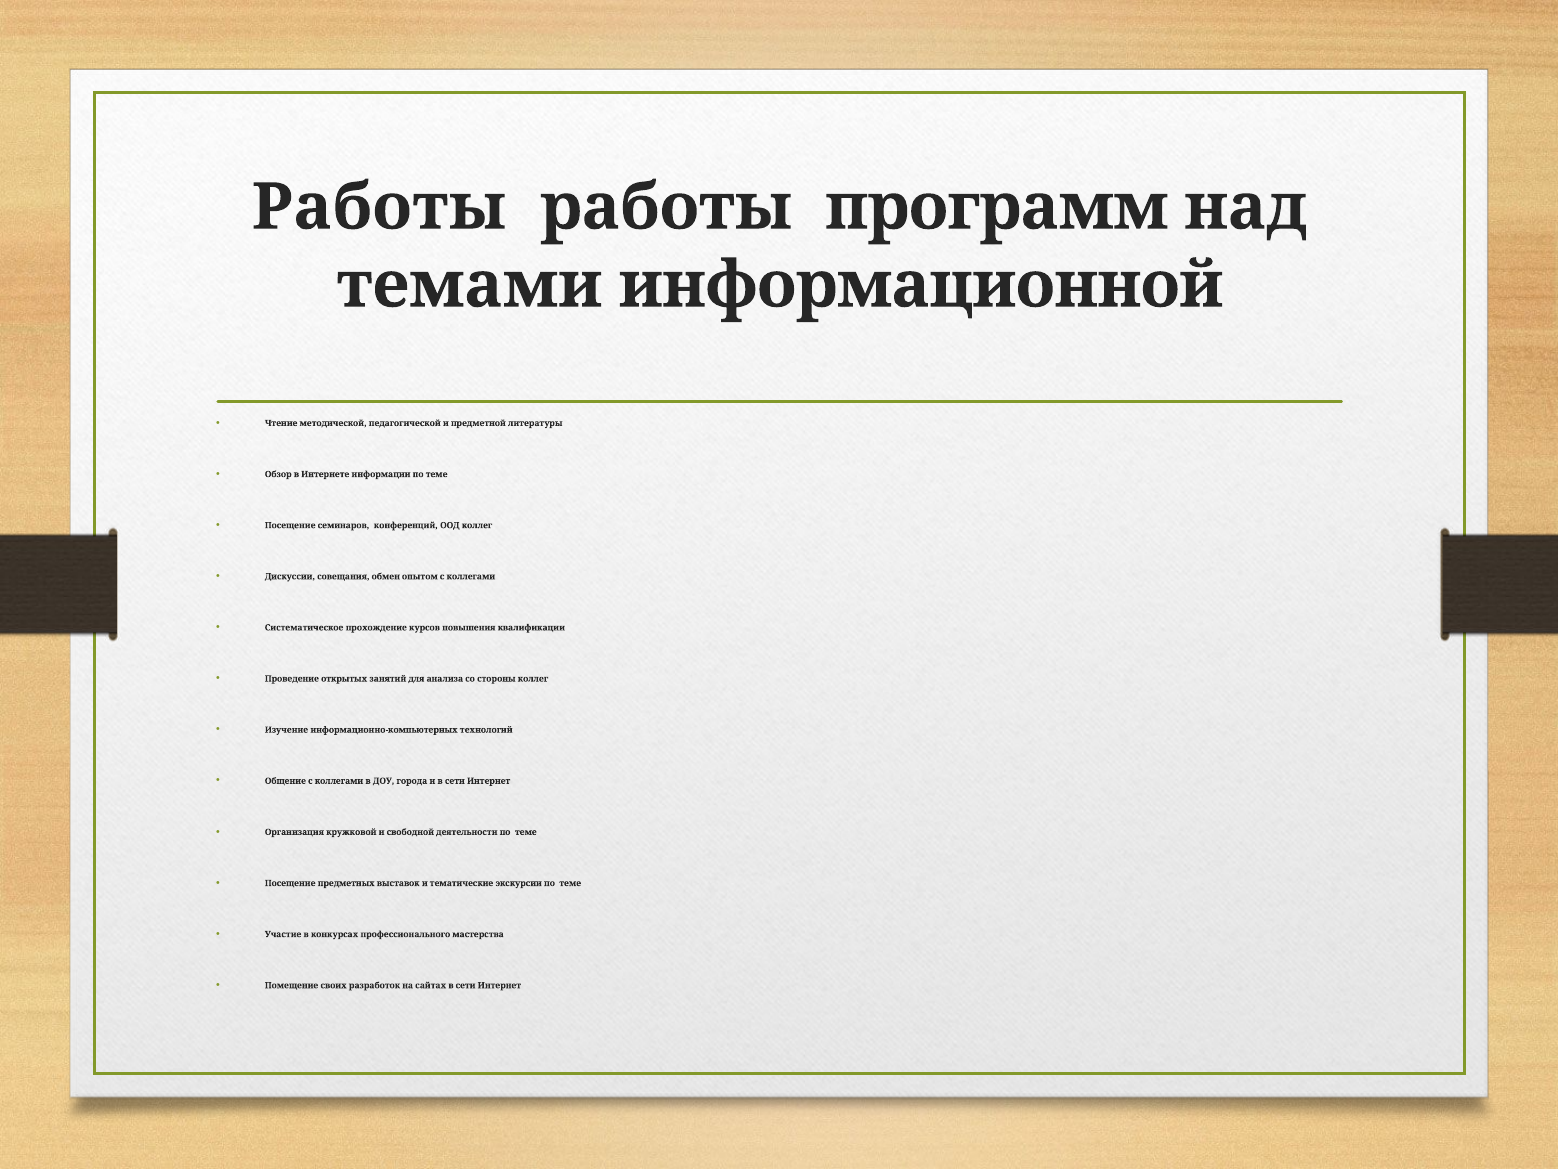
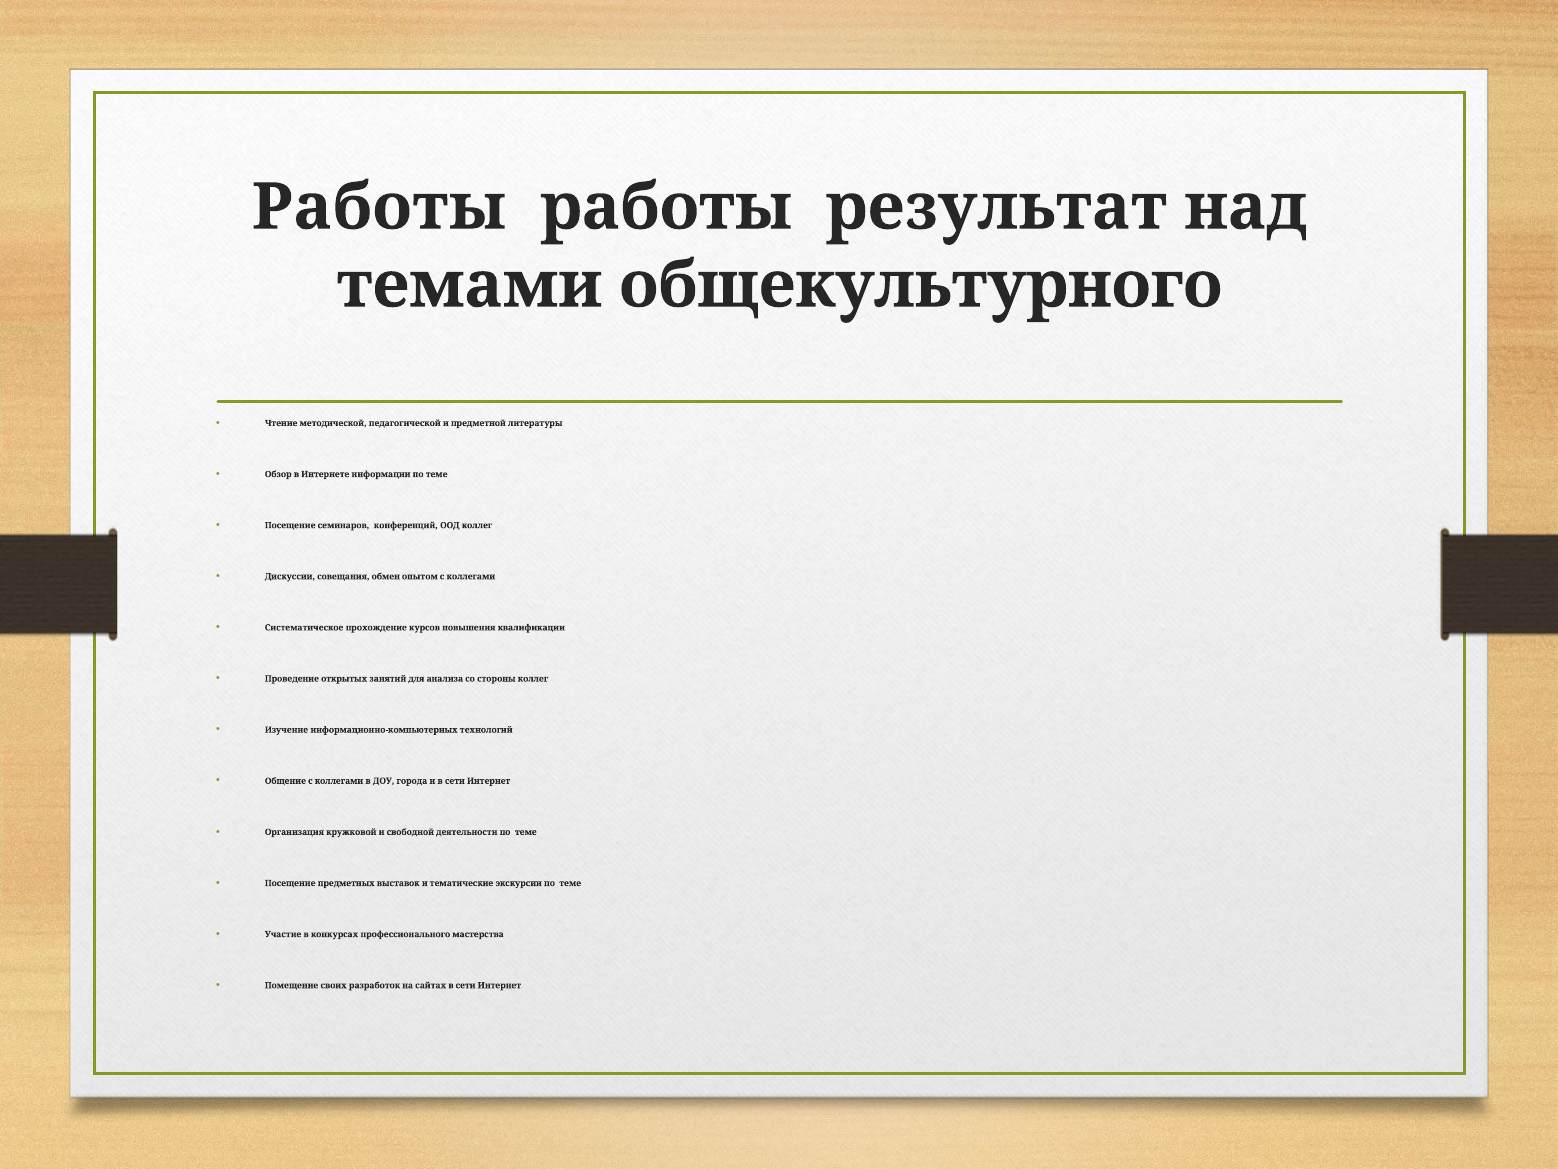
программ: программ -> результат (996, 207)
информационной: информационной -> общекультурного (921, 285)
